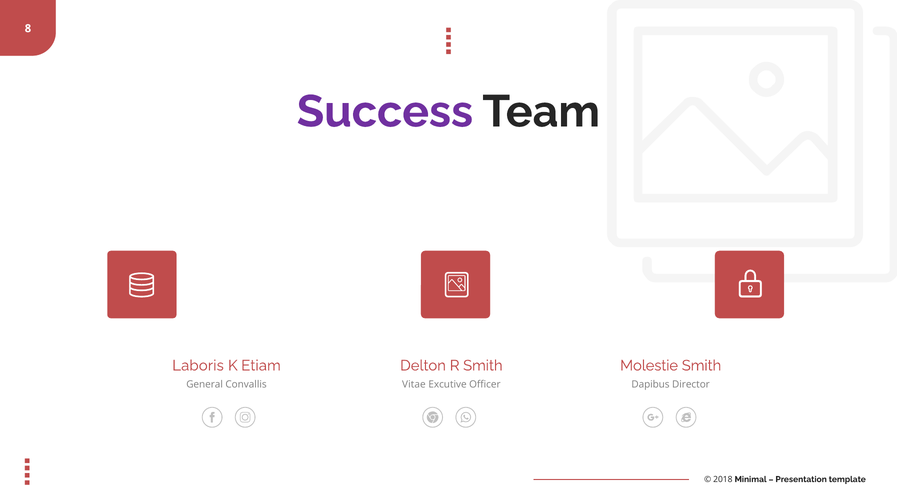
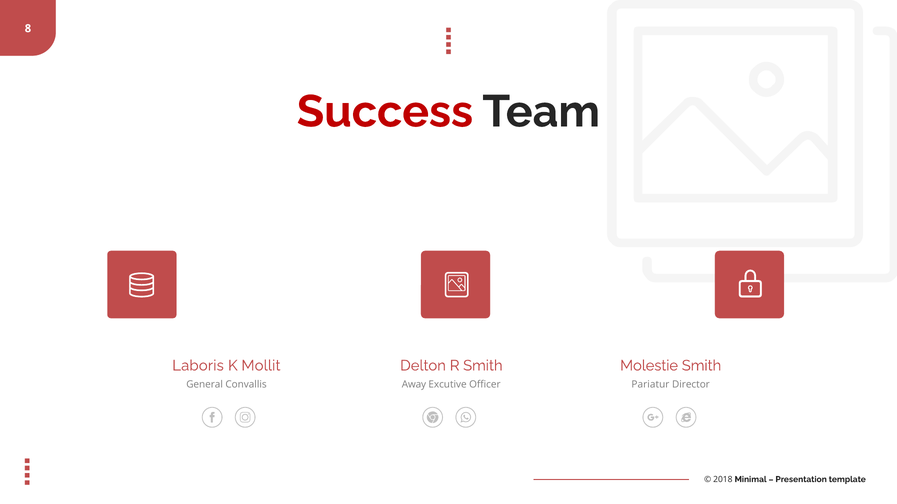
Success colour: purple -> red (385, 112)
Etiam: Etiam -> Mollit (261, 366)
Vitae: Vitae -> Away (414, 385)
Dapibus: Dapibus -> Pariatur (650, 385)
